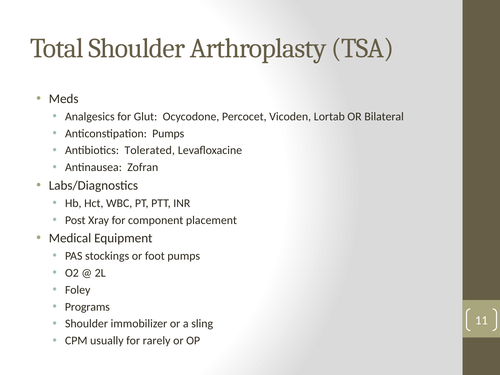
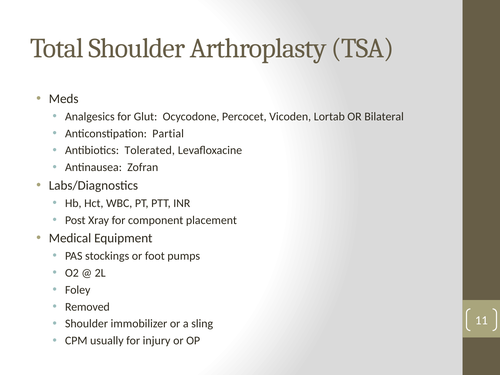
Anticonstipation Pumps: Pumps -> Partial (168, 133)
Programs: Programs -> Removed (87, 307)
rarely: rarely -> injury (157, 341)
